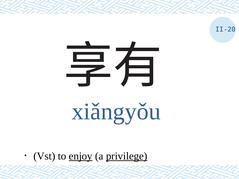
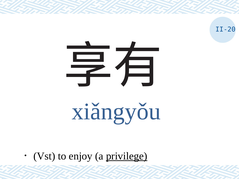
enjoy underline: present -> none (81, 156)
